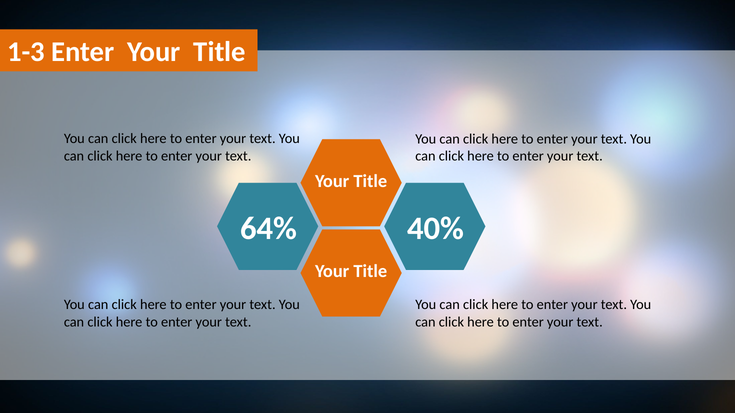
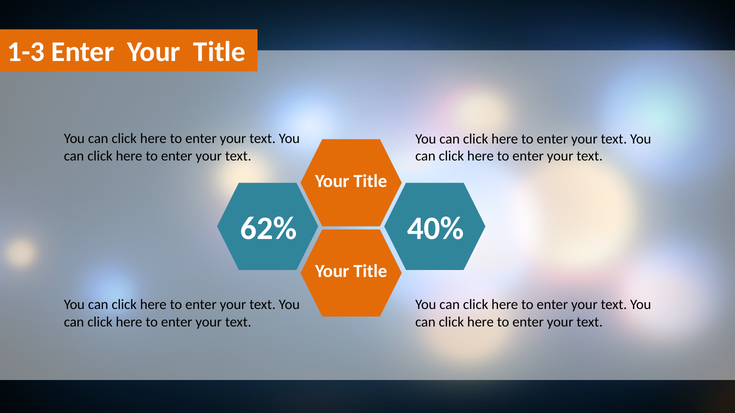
64%: 64% -> 62% (269, 229)
